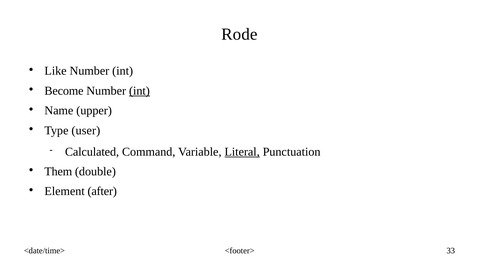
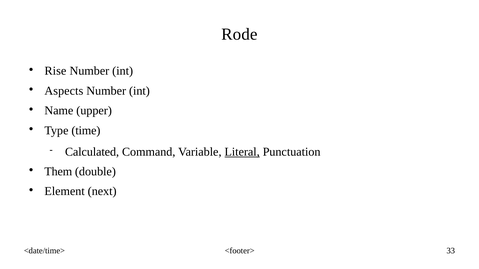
Like: Like -> Rise (55, 71)
Become: Become -> Aspects (64, 91)
int underline: present -> none (139, 91)
user: user -> time (86, 131)
after: after -> next (102, 192)
